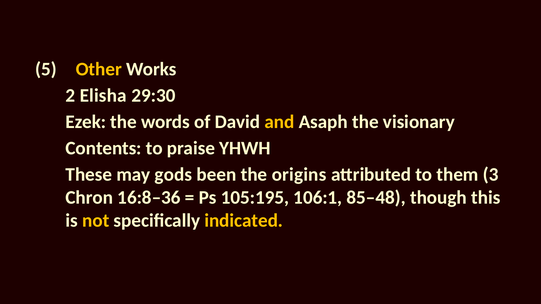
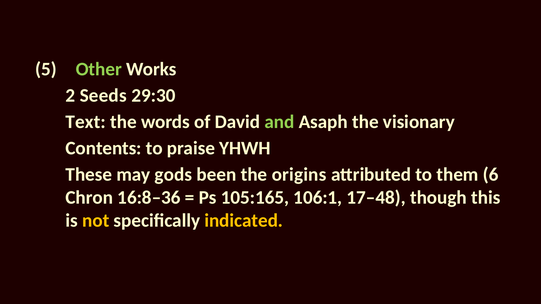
Other colour: yellow -> light green (99, 69)
Elisha: Elisha -> Seeds (103, 95)
Ezek: Ezek -> Text (86, 122)
and colour: yellow -> light green (279, 122)
3: 3 -> 6 (491, 175)
105:195: 105:195 -> 105:165 (255, 198)
85–48: 85–48 -> 17–48 (376, 198)
